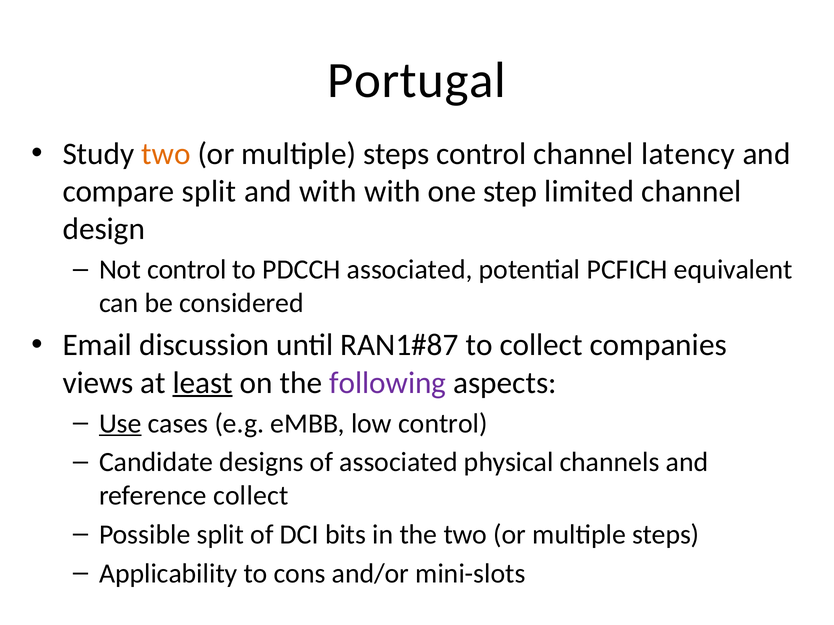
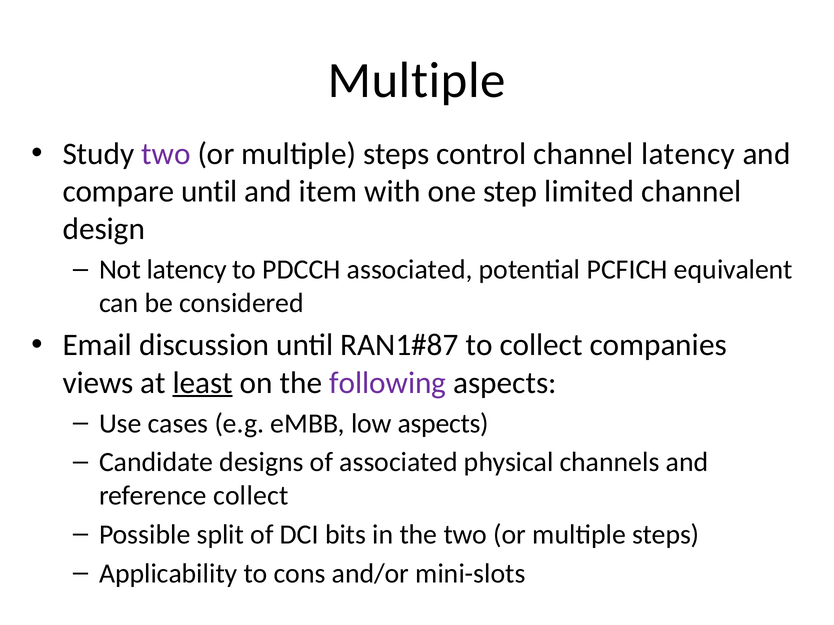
Portugal: Portugal -> Multiple (417, 81)
two colour: orange -> purple (166, 154)
compare split: split -> until (209, 192)
and with: with -> item (328, 192)
Not control: control -> latency (187, 270)
Use underline: present -> none (120, 424)
low control: control -> aspects (443, 424)
